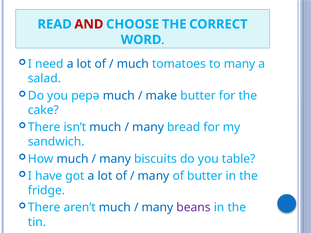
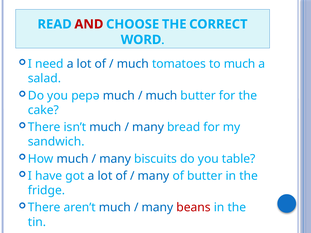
to many: many -> much (240, 64)
make: make -> much (162, 96)
beans colour: purple -> red (194, 208)
